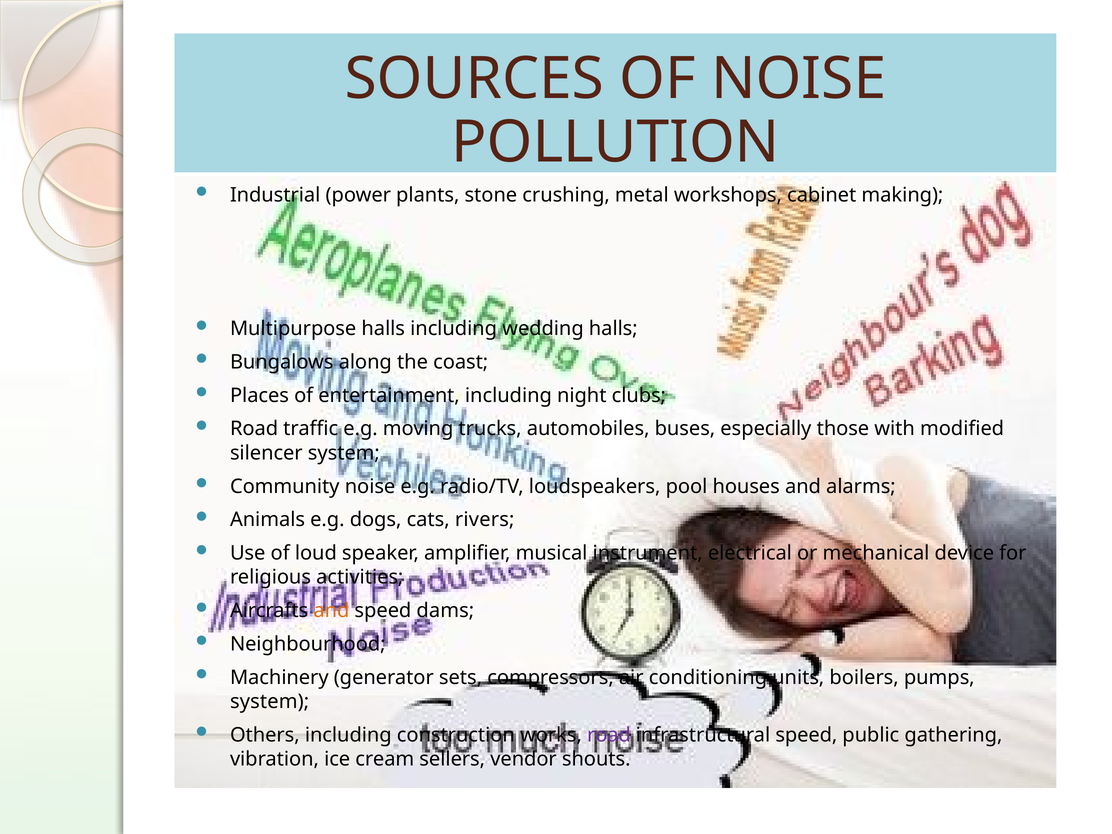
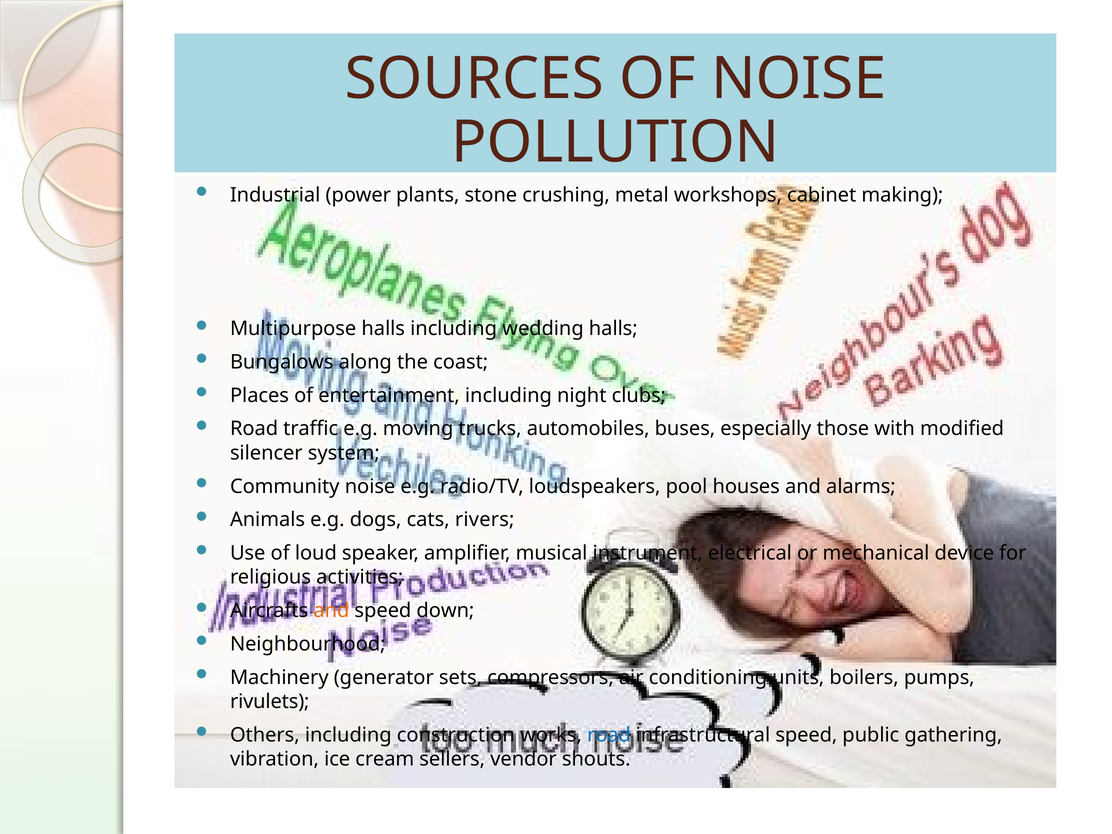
dams: dams -> down (445, 611)
system: system -> rivulets (270, 702)
road colour: purple -> blue (609, 735)
